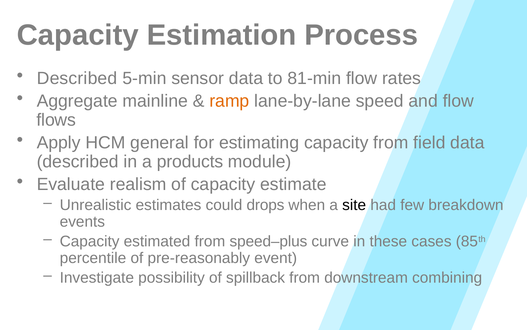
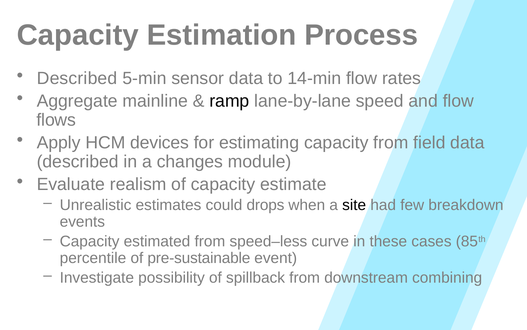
81-min: 81-min -> 14-min (314, 78)
ramp colour: orange -> black (229, 101)
general: general -> devices (160, 142)
products: products -> changes (190, 161)
speed–plus: speed–plus -> speed–less (268, 241)
pre-reasonably: pre-reasonably -> pre-sustainable (199, 258)
